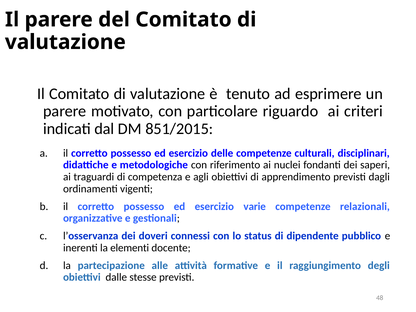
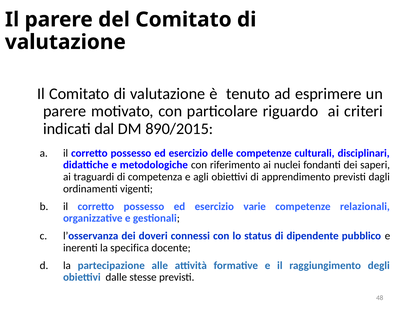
851/2015: 851/2015 -> 890/2015 (179, 129)
elementi: elementi -> specifica (130, 248)
